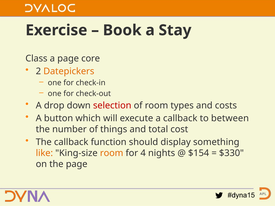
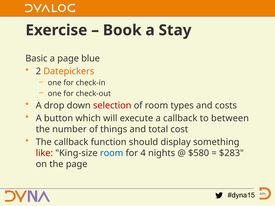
Class: Class -> Basic (36, 59)
core: core -> blue (91, 59)
like colour: orange -> red (44, 153)
room colour: orange -> blue (112, 153)
$154: $154 -> $580 (199, 153)
$330: $330 -> $283 (231, 153)
